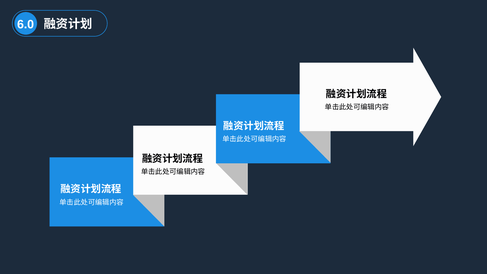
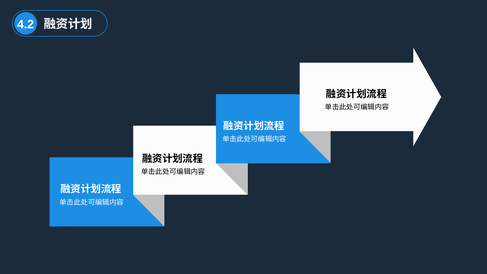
6.0: 6.0 -> 4.2 (26, 24)
